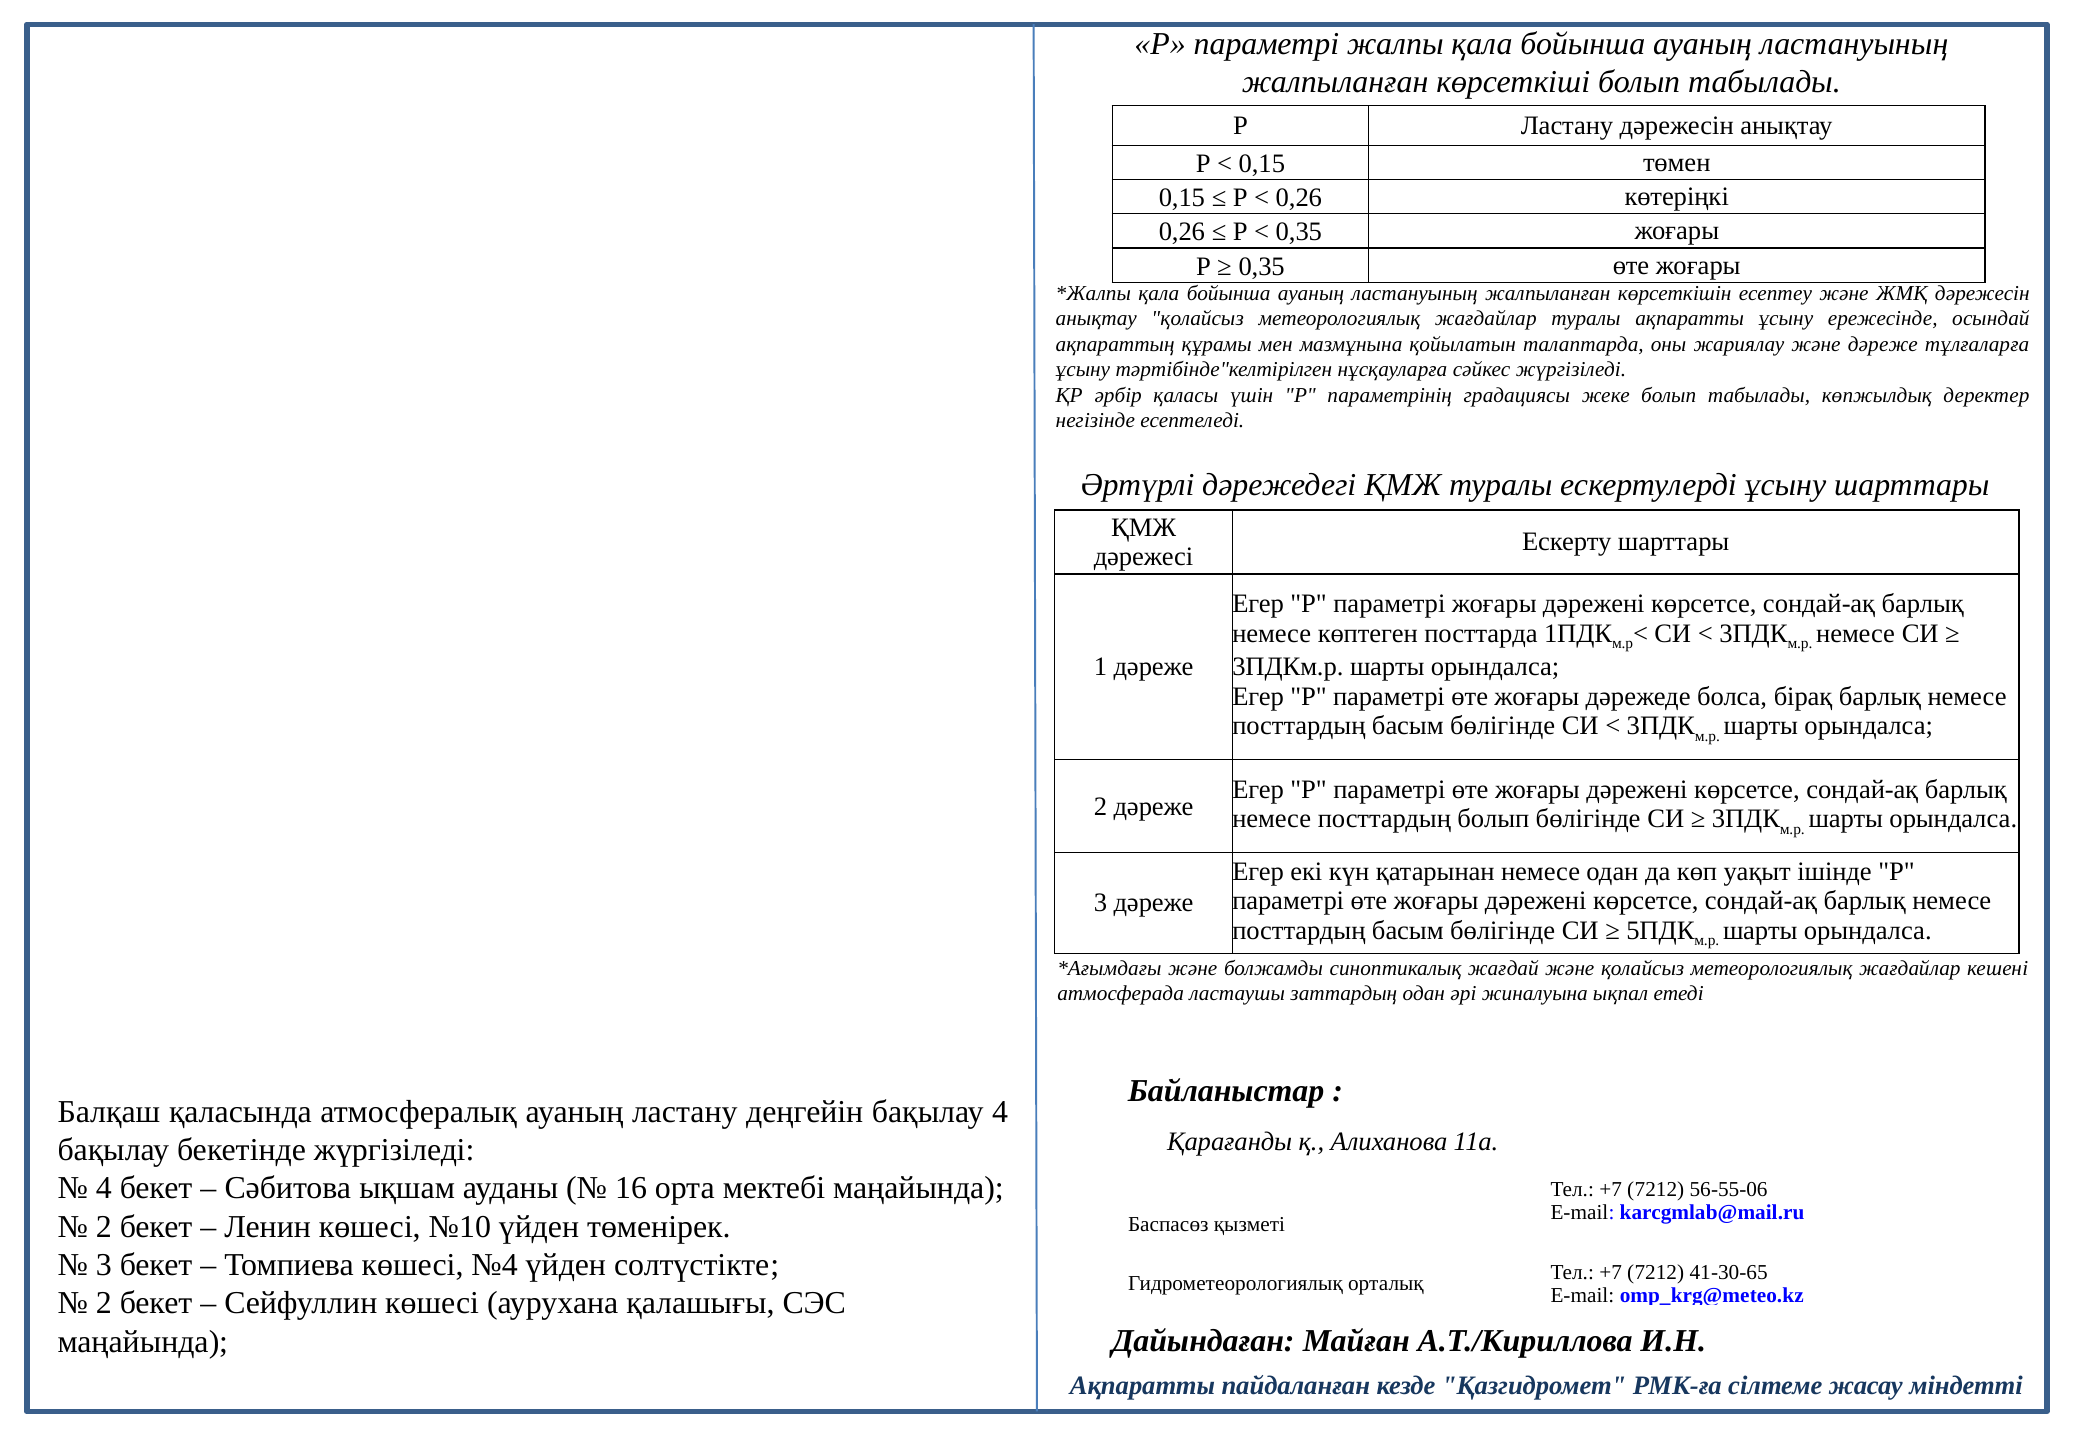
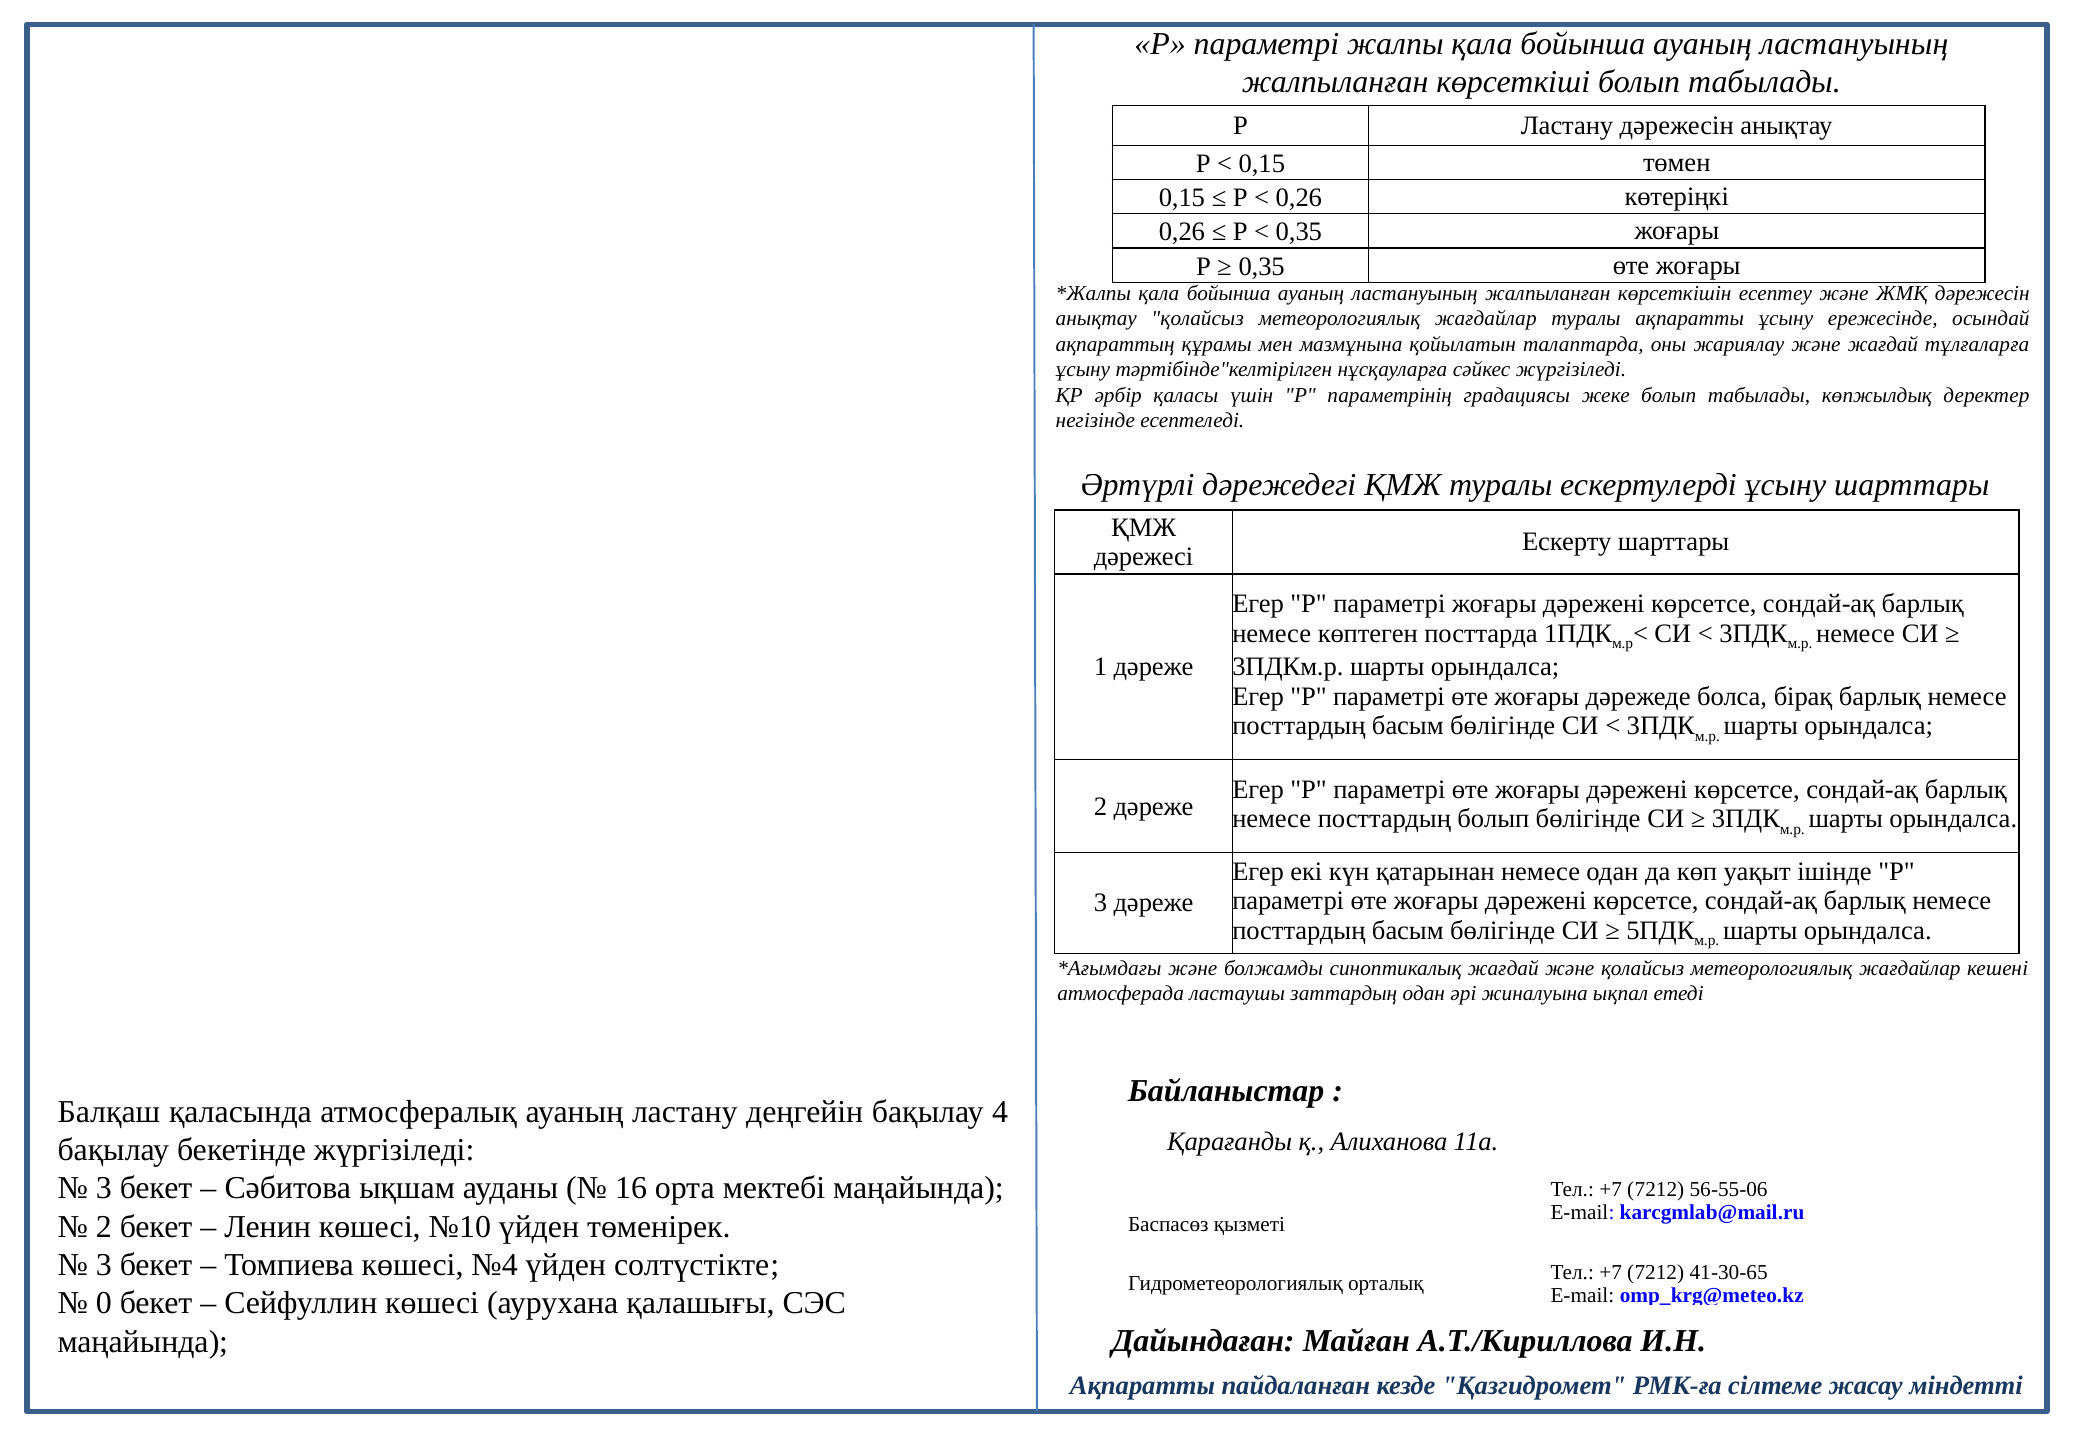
және дәреже: дәреже -> жағдай (1883, 344)
4: 4 -> 3 (104, 1188)
2: 2 -> 0 (104, 1303)
